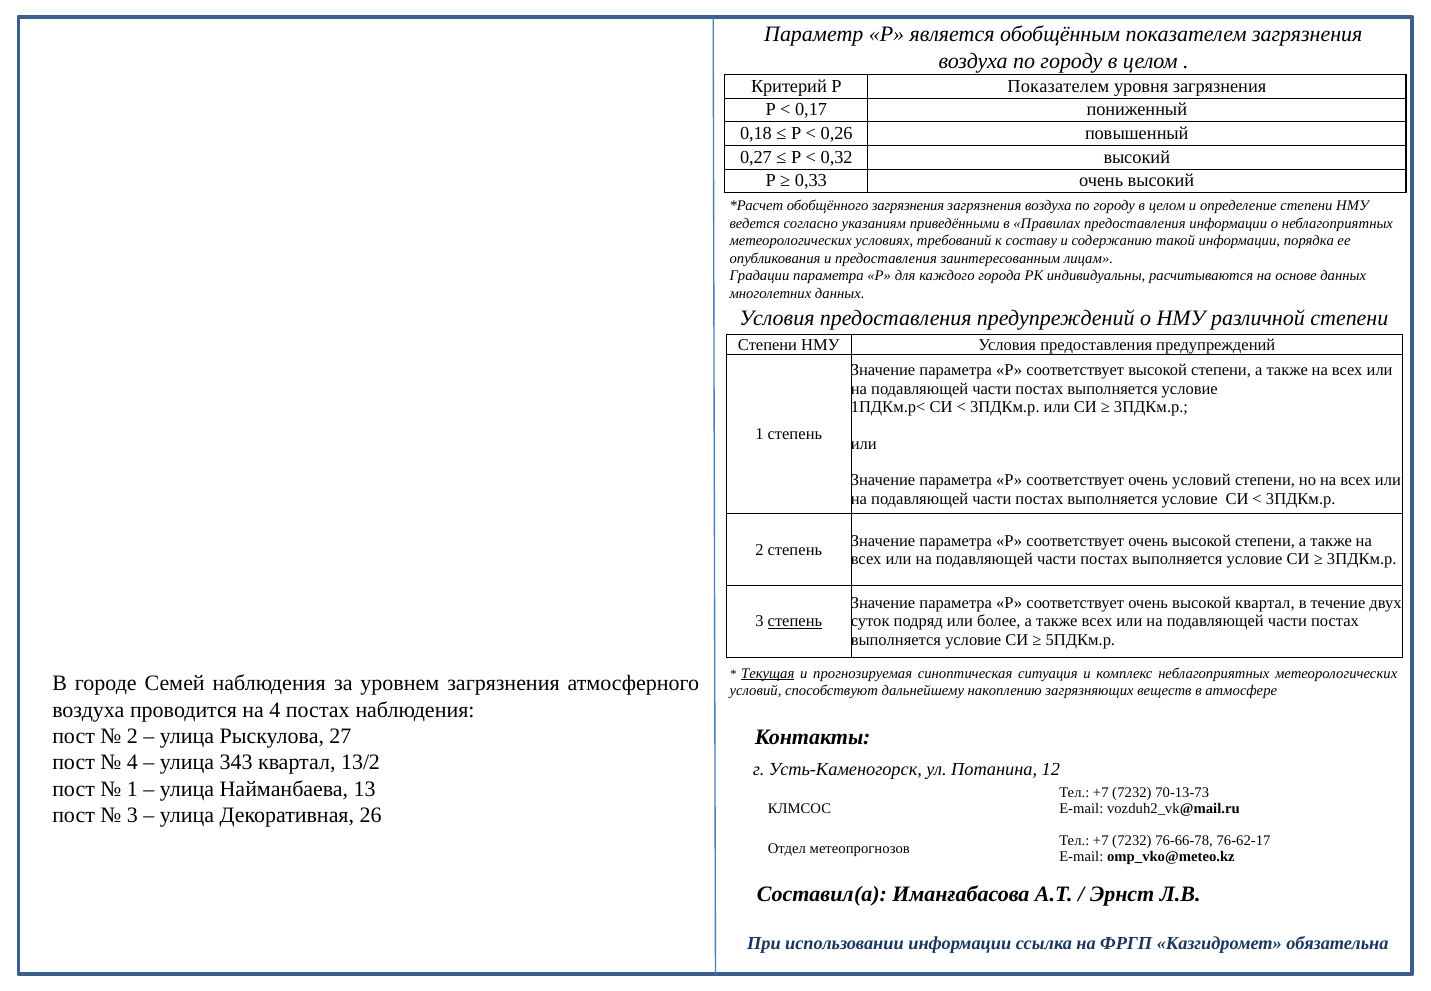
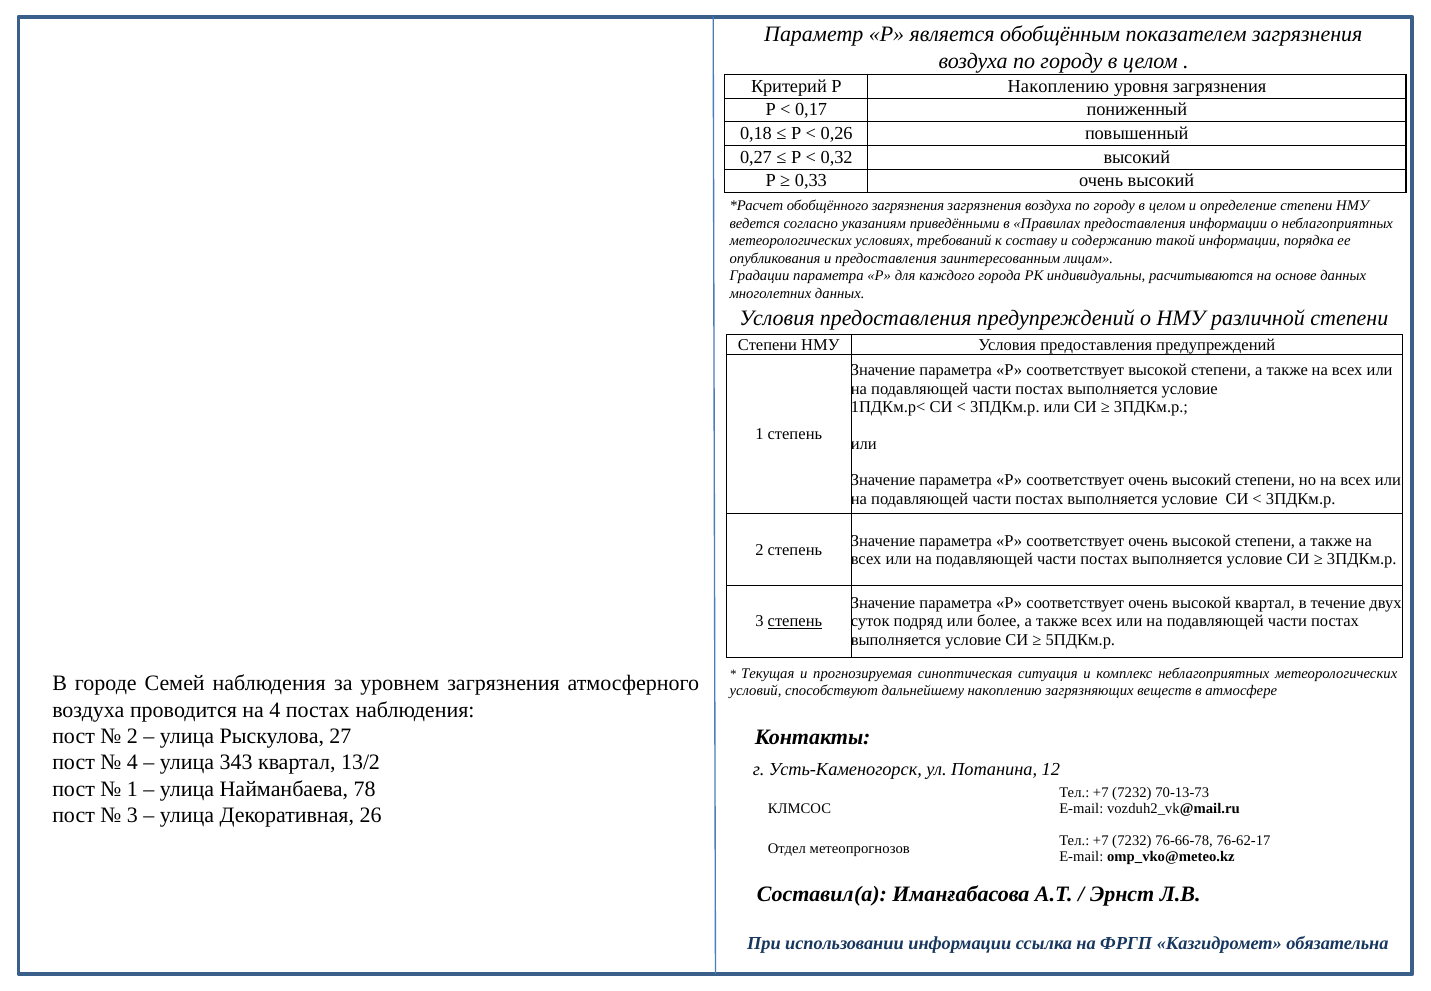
Р Показателем: Показателем -> Накоплению (1058, 86)
соответствует очень условий: условий -> высокий (1202, 480)
Текущая underline: present -> none (768, 673)
13: 13 -> 78 (365, 789)
